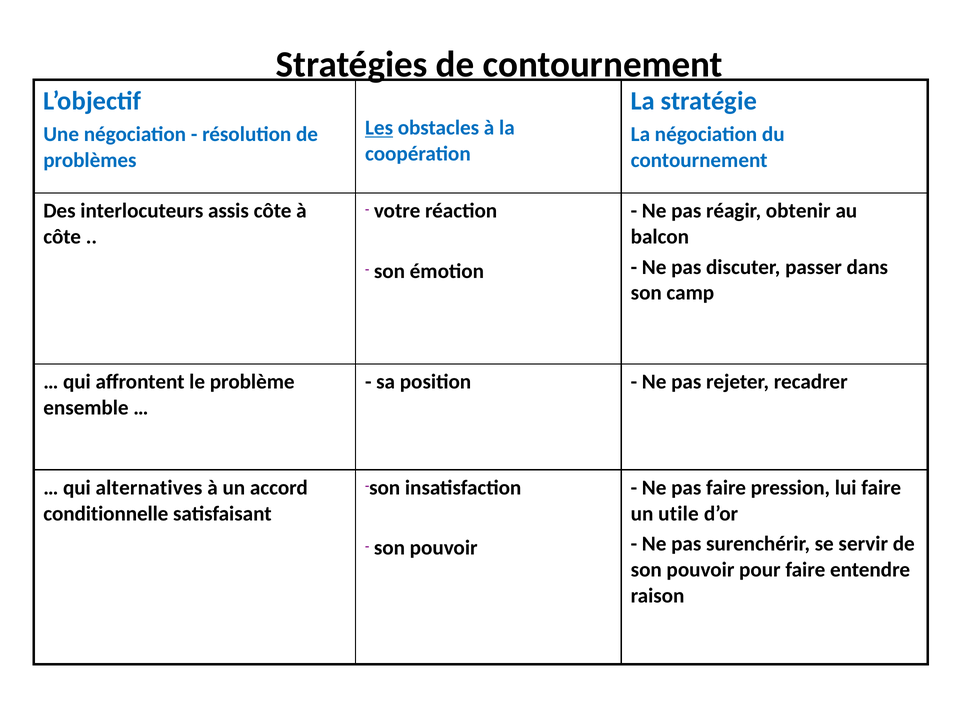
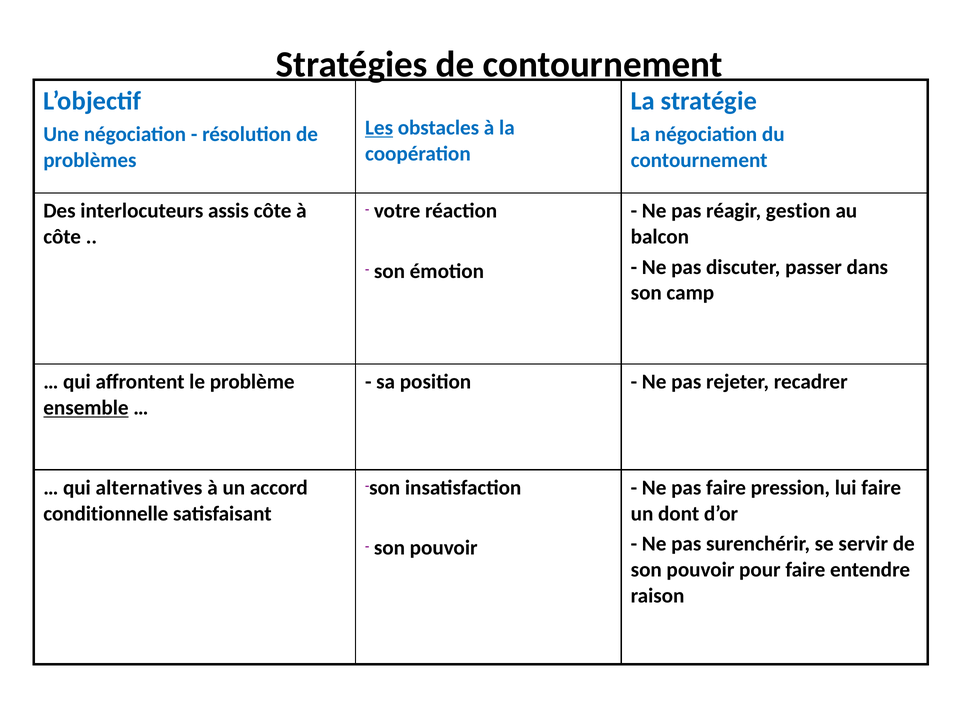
obtenir: obtenir -> gestion (798, 211)
ensemble underline: none -> present (86, 408)
utile: utile -> dont (679, 514)
